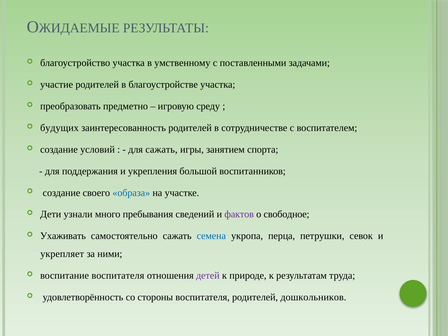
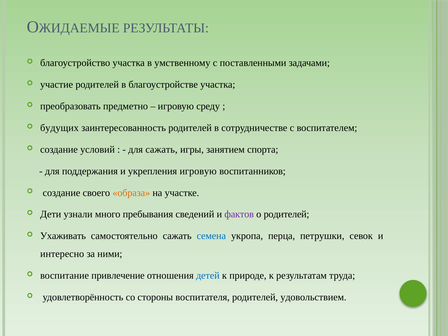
укрепления большой: большой -> игровую (198, 171)
образа colour: blue -> orange (131, 193)
о свободное: свободное -> родителей (286, 214)
укрепляет: укрепляет -> интересно (62, 254)
воспитание воспитателя: воспитателя -> привлечение (118, 276)
детей colour: purple -> blue (208, 276)
дошкольников: дошкольников -> удовольствием (313, 297)
